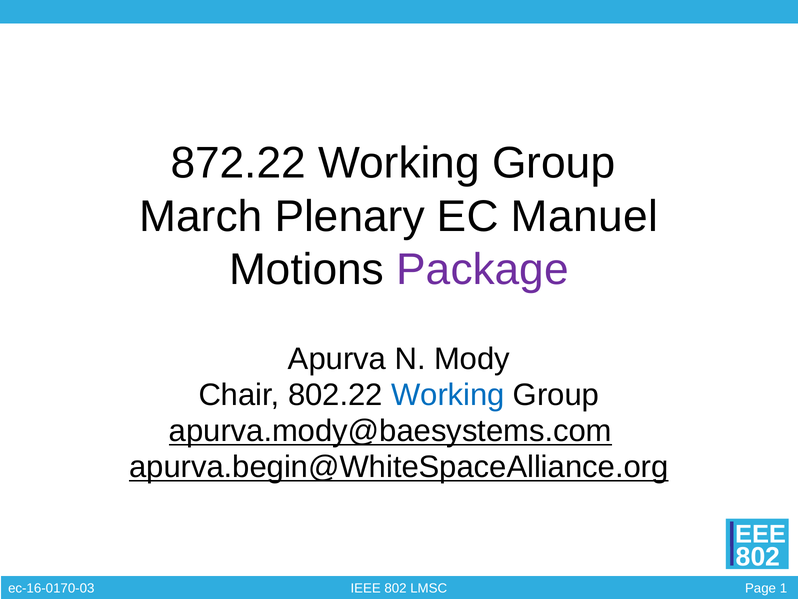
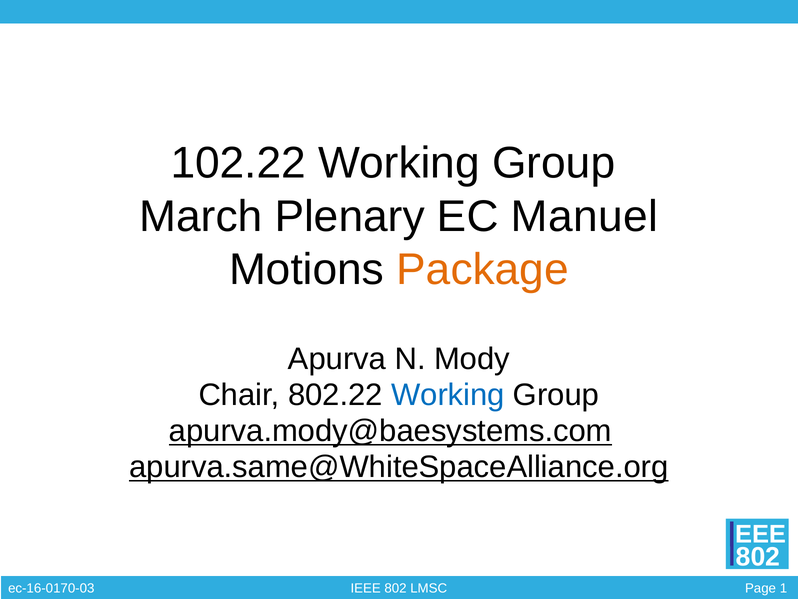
872.22: 872.22 -> 102.22 (238, 163)
Package colour: purple -> orange (483, 269)
apurva.begin@WhiteSpaceAlliance.org: apurva.begin@WhiteSpaceAlliance.org -> apurva.same@WhiteSpaceAlliance.org (399, 467)
